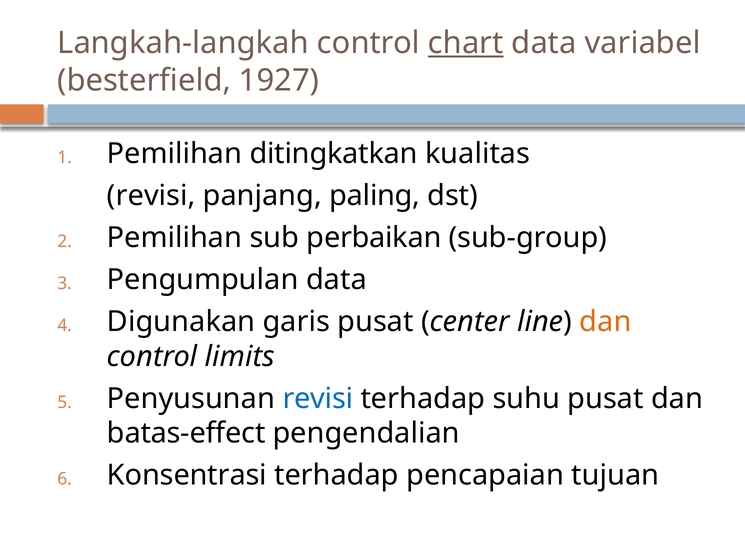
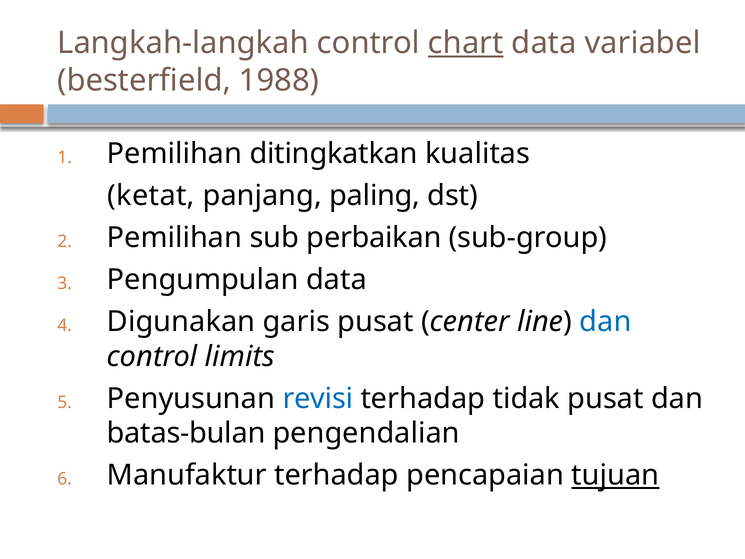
1927: 1927 -> 1988 (279, 80)
revisi: revisi -> ketat (151, 195)
dan colour: orange -> blue (605, 322)
suhu: suhu -> tidak (526, 398)
batas-effect: batas-effect -> batas-bulan (186, 433)
Konsentrasi: Konsentrasi -> Manufaktur (187, 475)
tujuan underline: none -> present (615, 475)
